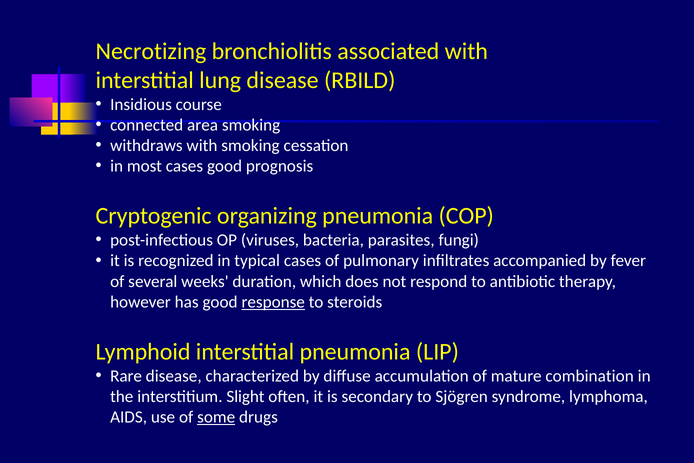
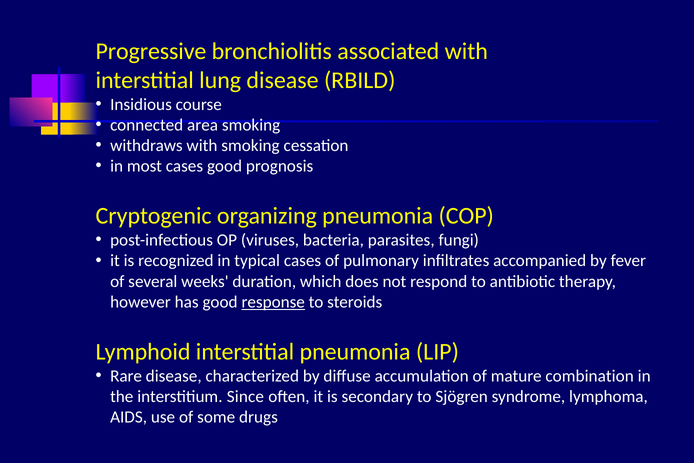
Necrotizing: Necrotizing -> Progressive (151, 51)
Slight: Slight -> Since (245, 396)
some underline: present -> none (216, 417)
